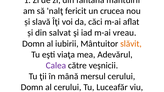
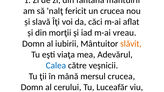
salvat: salvat -> morţii (60, 33)
Calea colour: purple -> blue (56, 66)
mersul cerului: cerului -> crucea (121, 77)
